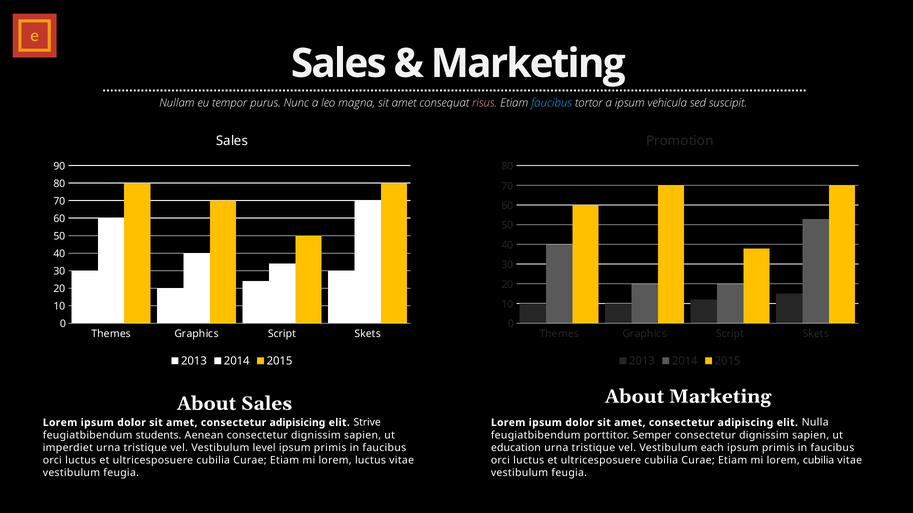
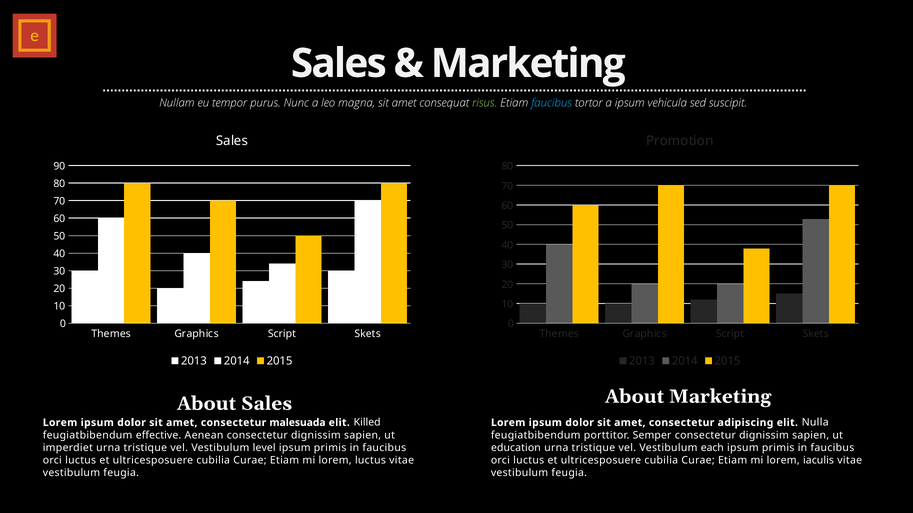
risus colour: pink -> light green (485, 103)
adipisicing: adipisicing -> malesuada (297, 423)
Strive: Strive -> Killed (367, 423)
students: students -> effective (158, 436)
lorem cubilia: cubilia -> iaculis (819, 461)
